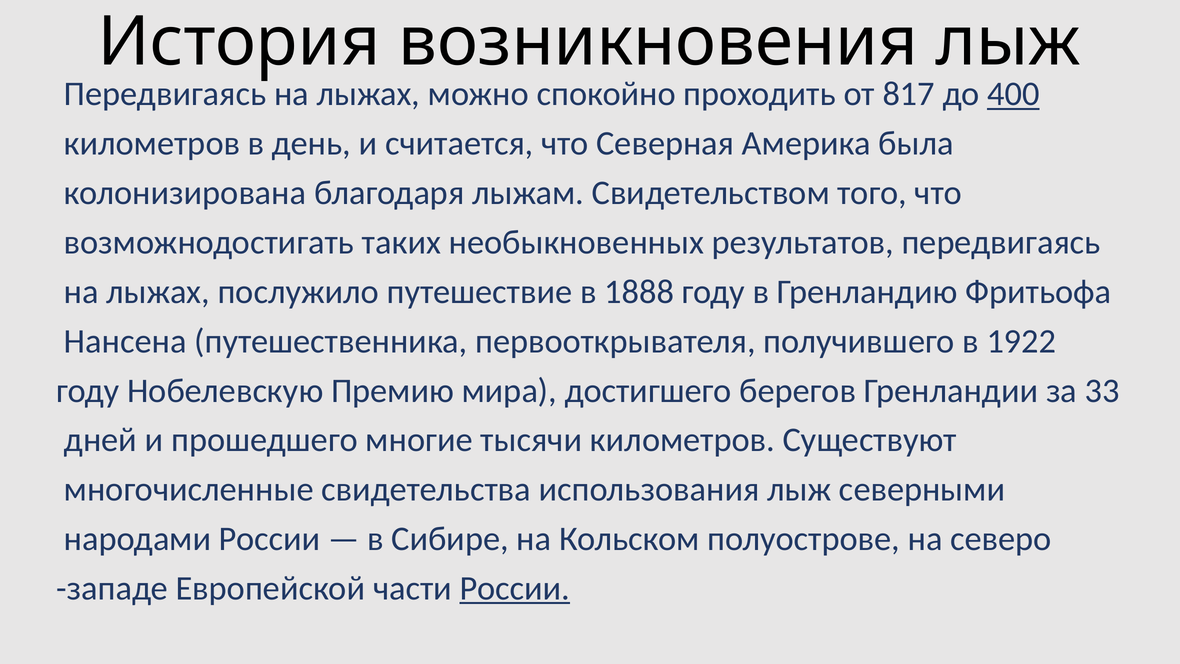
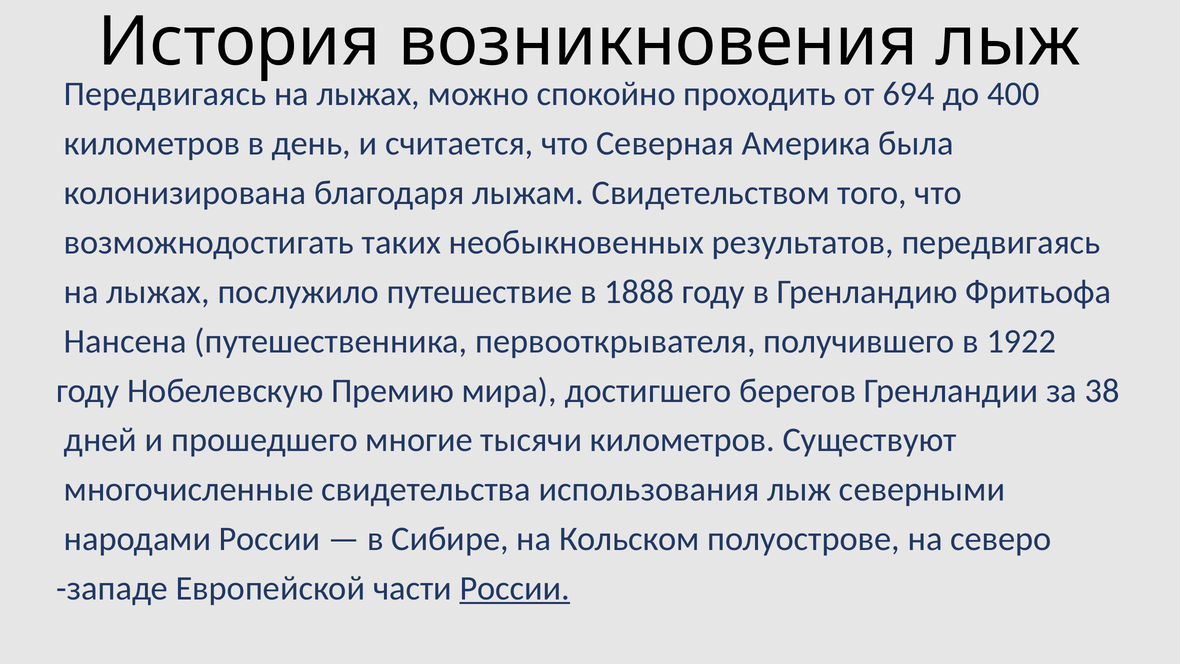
817: 817 -> 694 (909, 94)
400 underline: present -> none (1013, 94)
33: 33 -> 38 (1102, 391)
